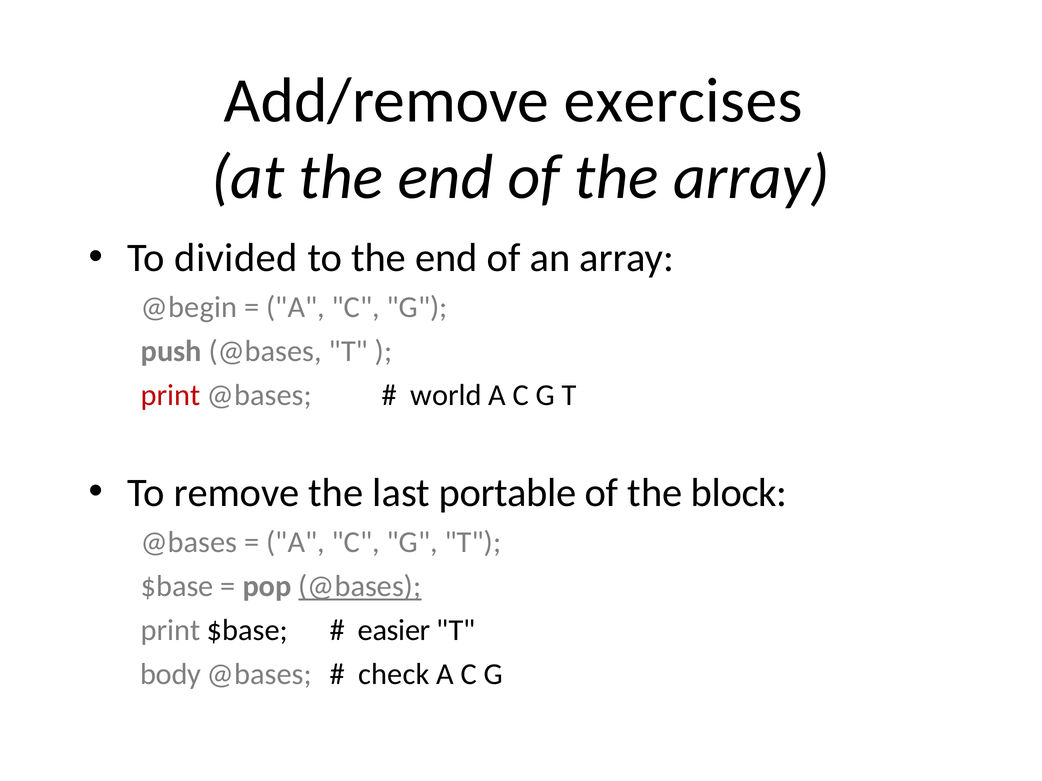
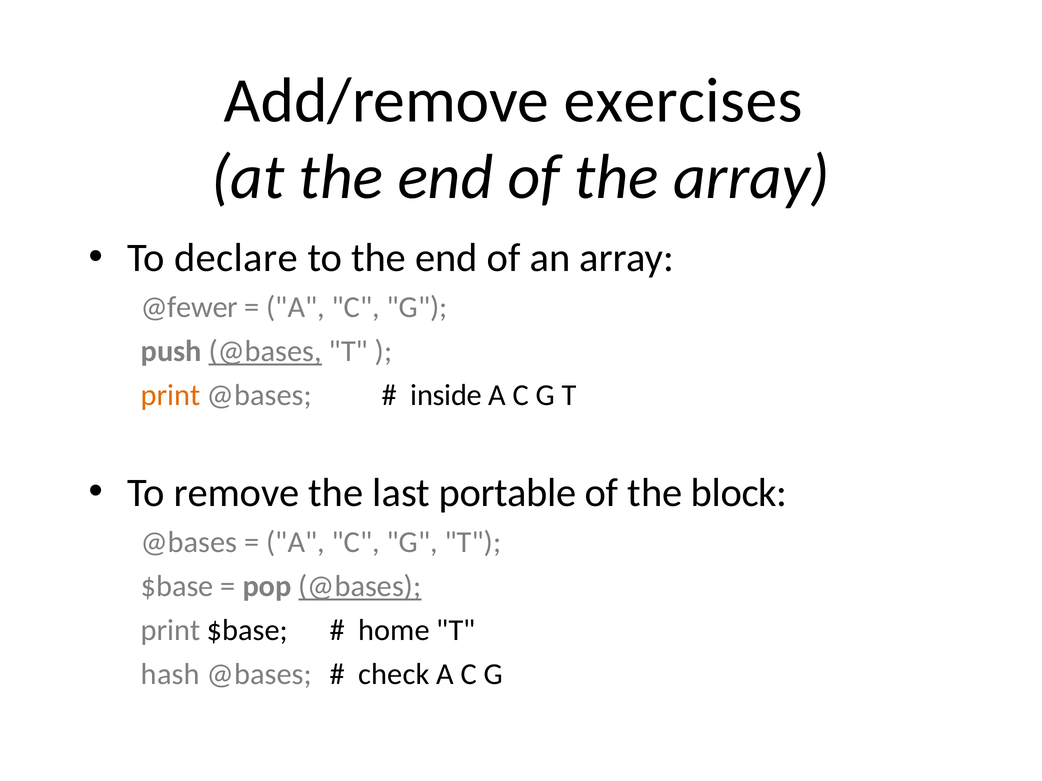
divided: divided -> declare (236, 258)
@begin: @begin -> @fewer (189, 308)
@bases underline: none -> present (265, 352)
print colour: red -> orange (171, 396)
world: world -> inside (446, 396)
easier: easier -> home (394, 631)
body: body -> hash (170, 675)
